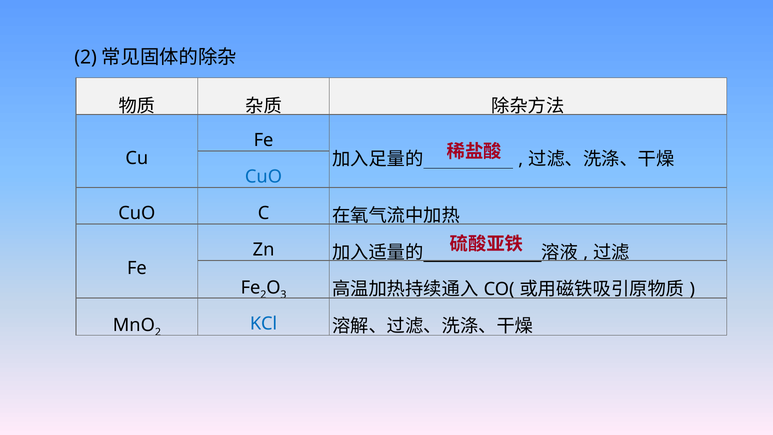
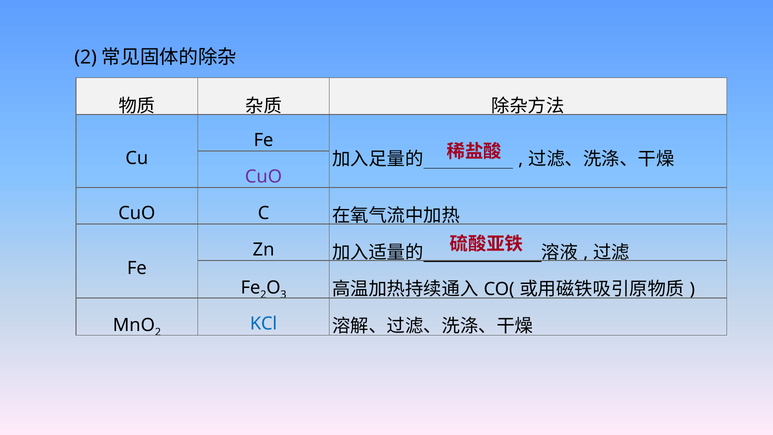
CuO colour: blue -> purple (263, 177)
